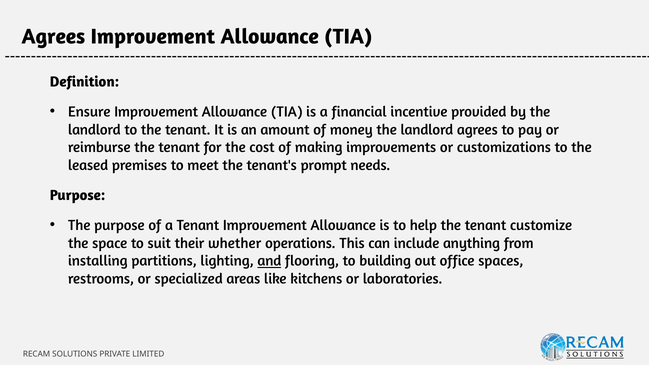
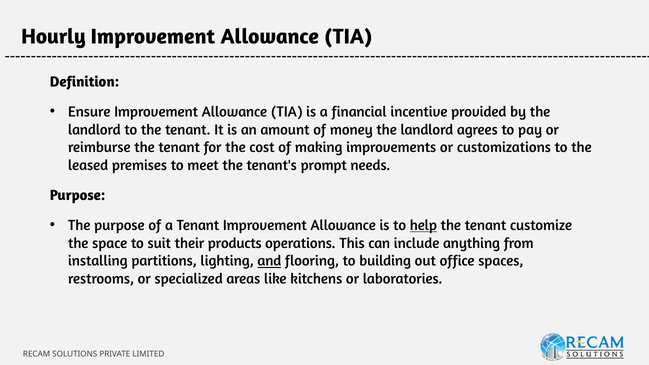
Agrees: Agrees -> Hourly (53, 37)
help underline: none -> present (423, 225)
whether: whether -> products (235, 243)
